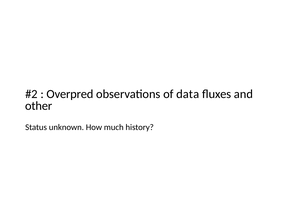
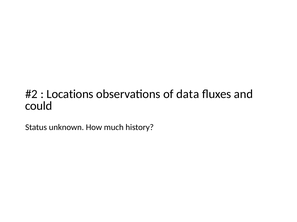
Overpred: Overpred -> Locations (70, 94)
other: other -> could (39, 106)
